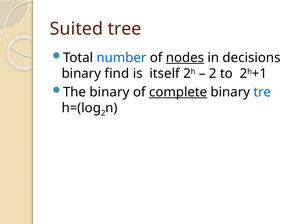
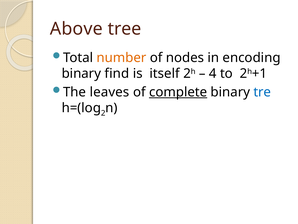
Suited: Suited -> Above (76, 29)
number colour: blue -> orange (121, 58)
nodes underline: present -> none (185, 58)
decisions: decisions -> encoding (252, 58)
2: 2 -> 4 (213, 73)
The binary: binary -> leaves (109, 92)
